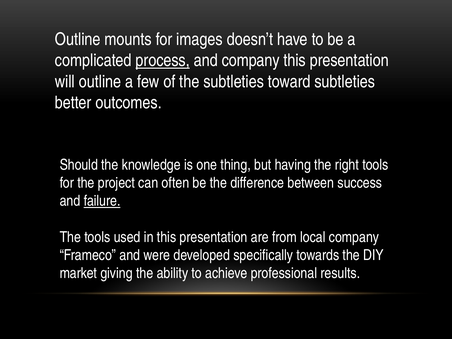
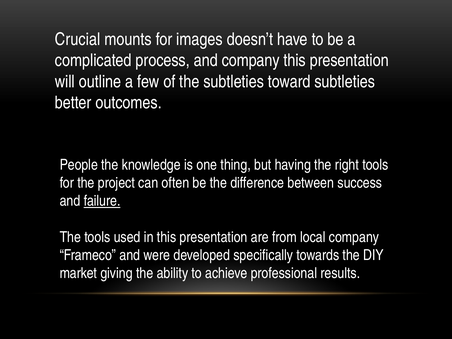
Outline: Outline -> Crucial (78, 39)
process underline: present -> none (163, 61)
Should: Should -> People (79, 165)
